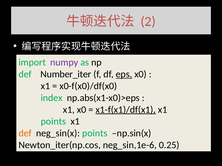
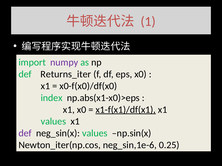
2: 2 -> 1 (148, 21)
Number_iter: Number_iter -> Returns_iter (66, 74)
eps underline: present -> none (124, 74)
points: points -> values (53, 122)
def colour: orange -> purple (25, 134)
neg_sin(x points: points -> values (95, 134)
